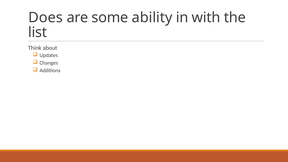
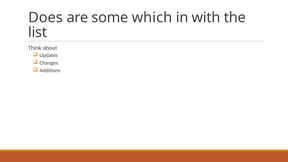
ability: ability -> which (152, 18)
